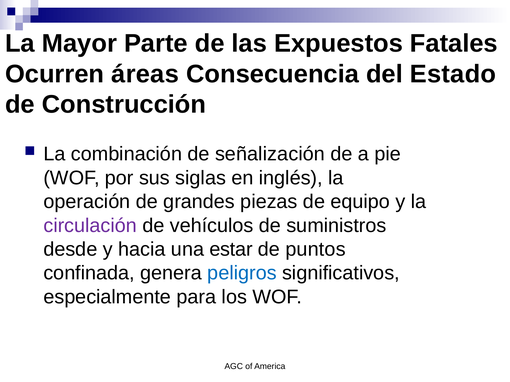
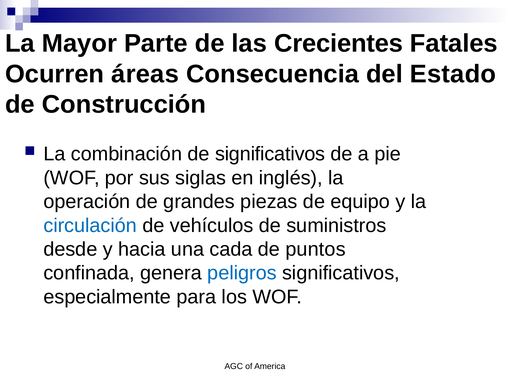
Expuestos: Expuestos -> Crecientes (339, 43)
de señalización: señalización -> significativos (270, 154)
circulación colour: purple -> blue (90, 226)
estar: estar -> cada (231, 250)
